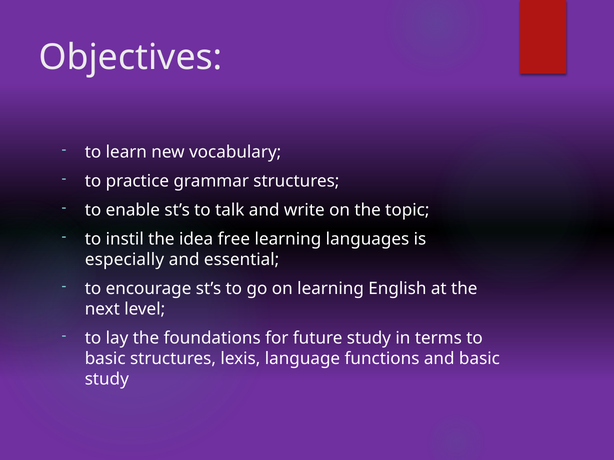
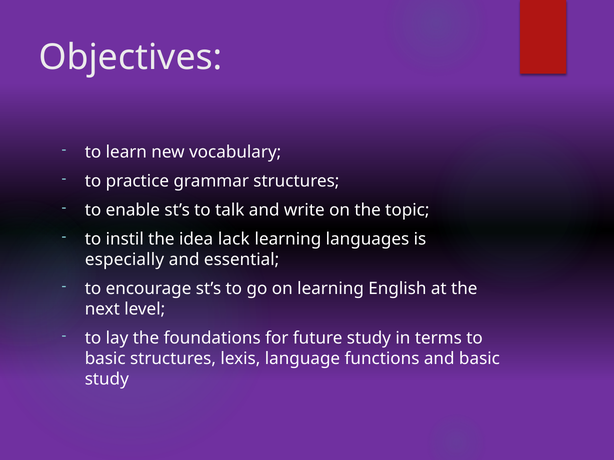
free: free -> lack (234, 239)
